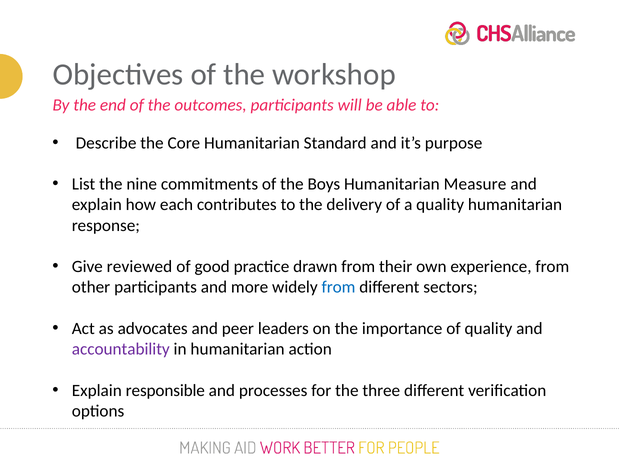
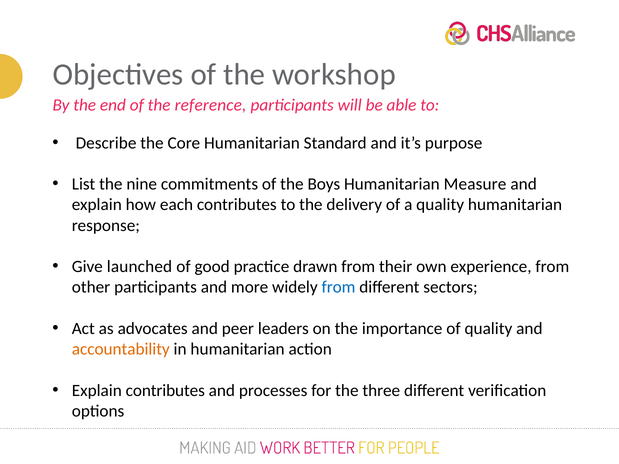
outcomes: outcomes -> reference (211, 105)
reviewed: reviewed -> launched (139, 267)
accountability colour: purple -> orange (121, 349)
Explain responsible: responsible -> contributes (165, 391)
